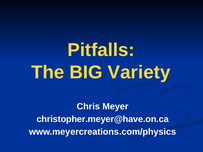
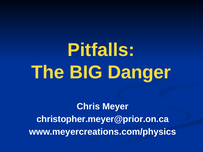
Variety: Variety -> Danger (139, 72)
christopher.meyer@have.on.ca: christopher.meyer@have.on.ca -> christopher.meyer@prior.on.ca (103, 119)
